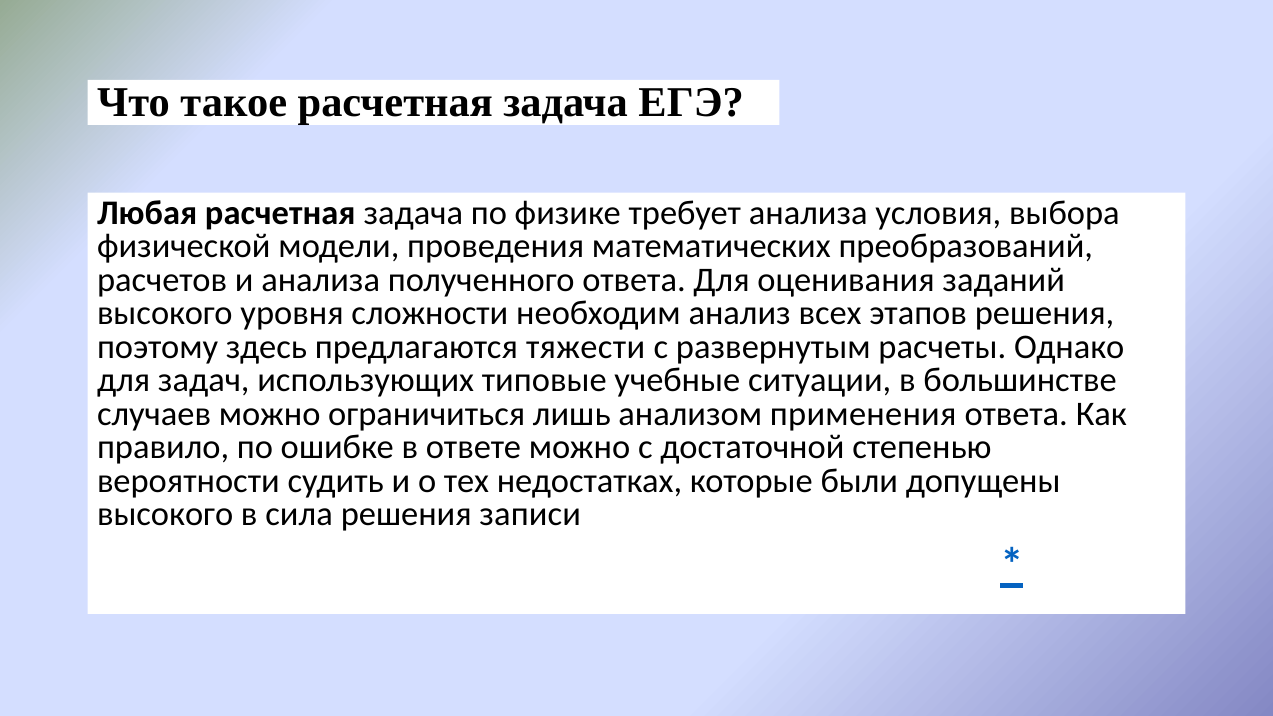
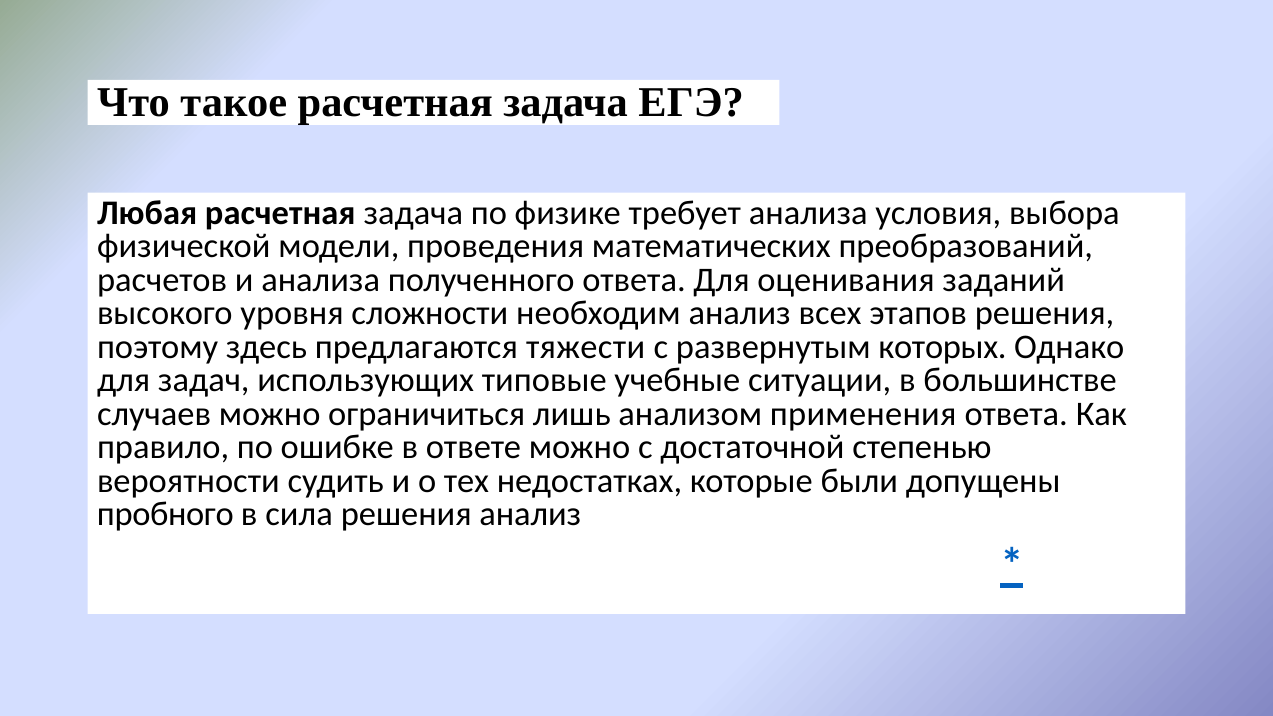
расчеты: расчеты -> которых (943, 347)
высокого: высокого -> пробного (165, 514)
решения записи: записи -> анализ (530, 514)
